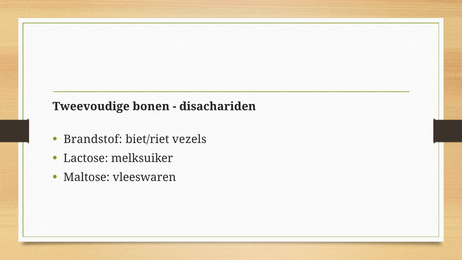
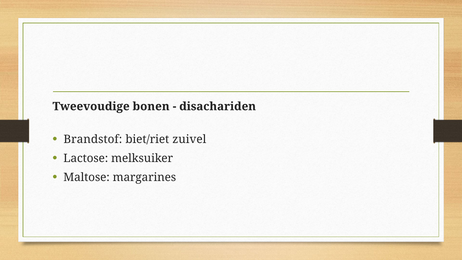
vezels: vezels -> zuivel (189, 139)
vleeswaren: vleeswaren -> margarines (144, 177)
